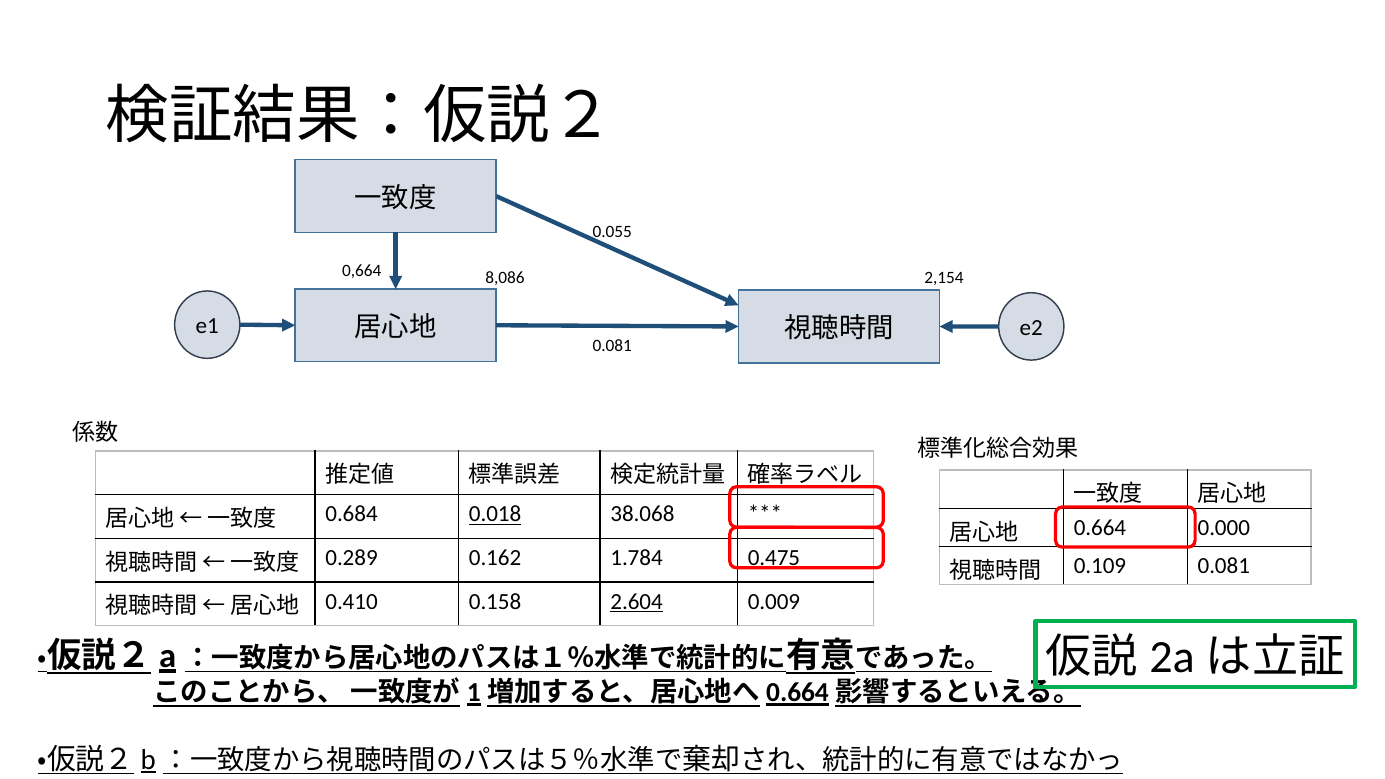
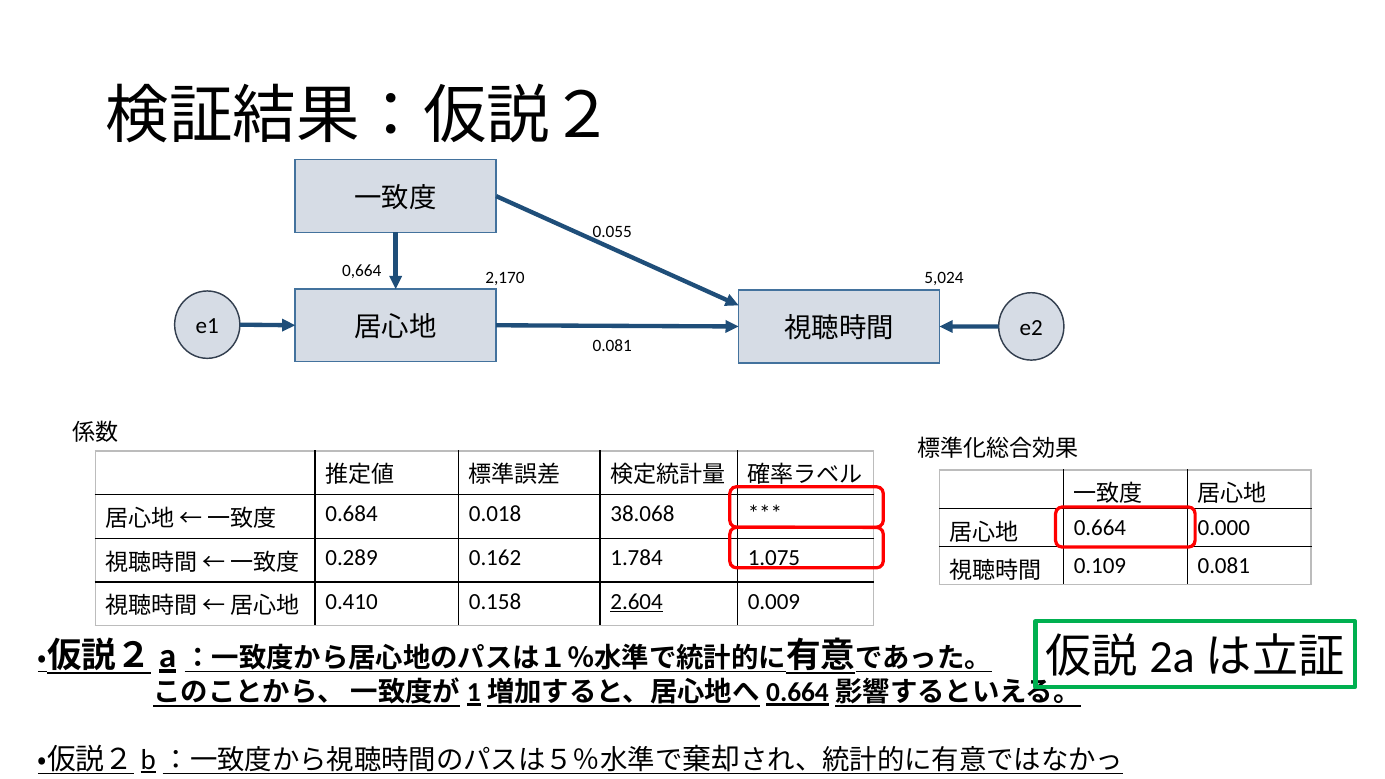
8,086: 8,086 -> 2,170 (505, 278)
2,154: 2,154 -> 5,024 (944, 278)
0.018 underline: present -> none (495, 514)
0.475: 0.475 -> 1.075 (774, 558)
